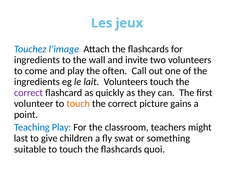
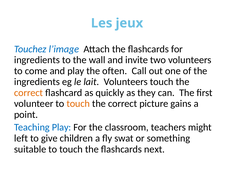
correct colour: purple -> orange (29, 92)
last: last -> left (21, 138)
quoi: quoi -> next (155, 149)
